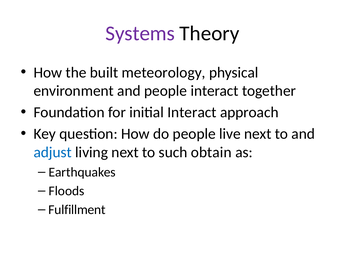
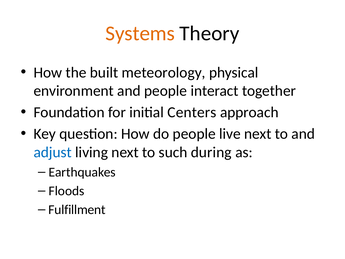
Systems colour: purple -> orange (140, 33)
initial Interact: Interact -> Centers (192, 112)
obtain: obtain -> during (211, 152)
